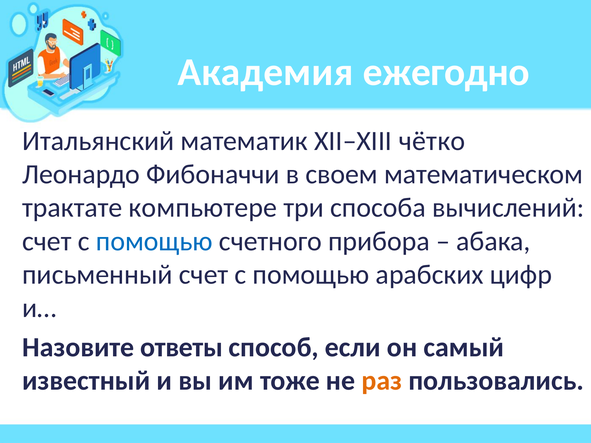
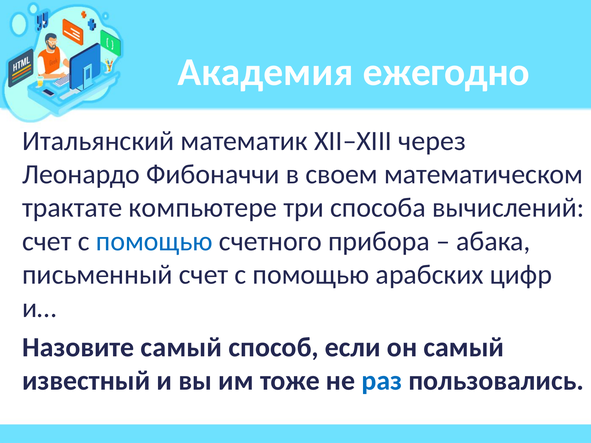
чётко: чётко -> через (432, 141)
Назовите ответы: ответы -> самый (181, 347)
раз colour: orange -> blue (382, 381)
